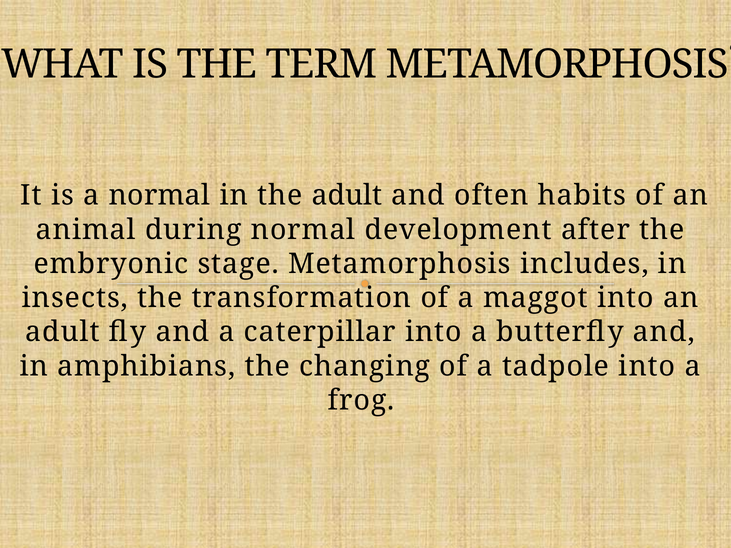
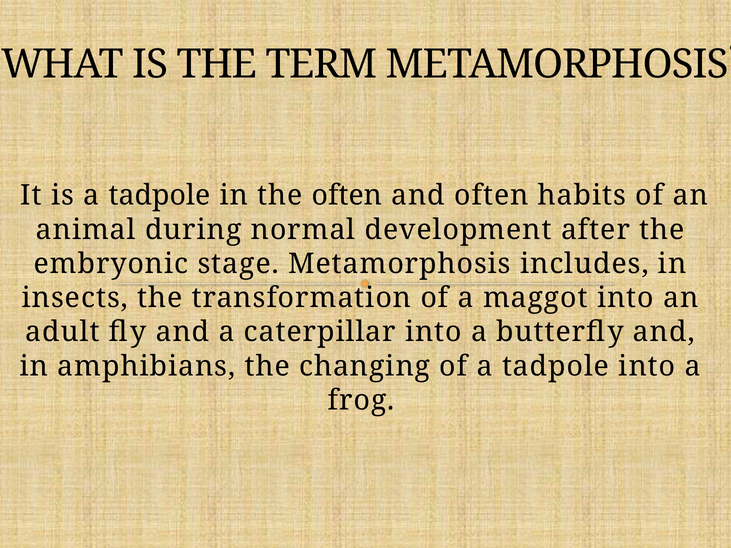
is a normal: normal -> tadpole (160, 196)
the adult: adult -> often (347, 196)
